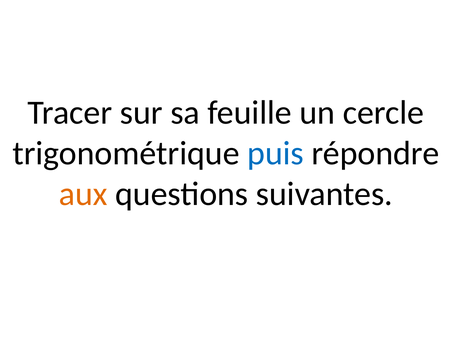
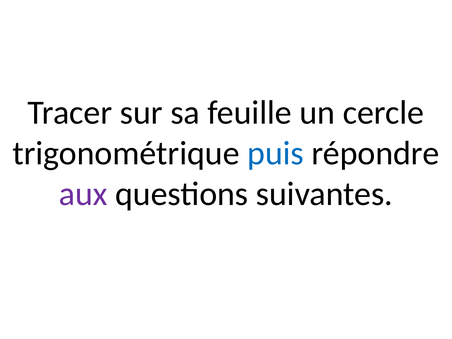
aux colour: orange -> purple (83, 194)
